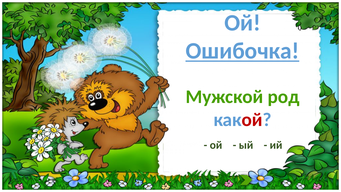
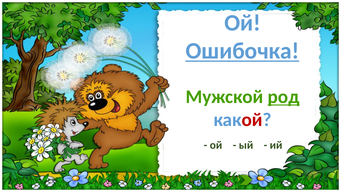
род underline: none -> present (284, 97)
